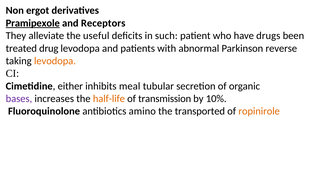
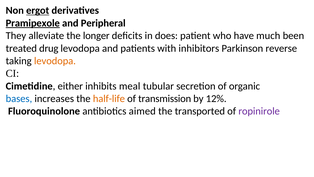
ergot underline: none -> present (38, 11)
Receptors: Receptors -> Peripheral (103, 23)
useful: useful -> longer (96, 36)
such: such -> does (166, 36)
drugs: drugs -> much (268, 36)
abnormal: abnormal -> inhibitors (199, 48)
bases colour: purple -> blue (19, 98)
10%: 10% -> 12% (216, 98)
amino: amino -> aimed (142, 111)
ropinirole colour: orange -> purple (259, 111)
